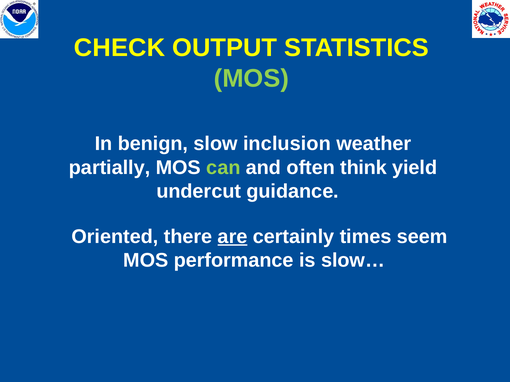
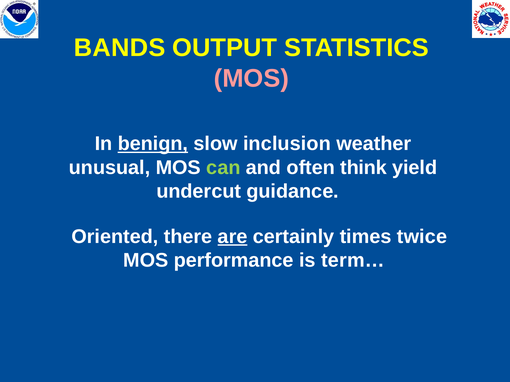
CHECK: CHECK -> BANDS (120, 48)
MOS colour: light green -> pink (251, 79)
benign underline: none -> present (153, 144)
partially: partially -> unusual (110, 168)
seem: seem -> twice (422, 237)
slow…: slow… -> term… (353, 261)
